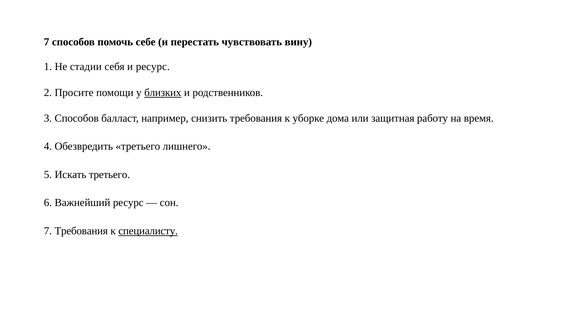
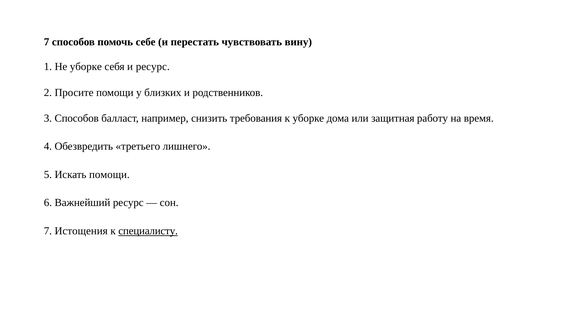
Не стадии: стадии -> уборке (86, 67)
близких underline: present -> none (163, 93)
Искать третьего: третьего -> помощи (109, 174)
7 Требования: Требования -> Истощения (81, 231)
